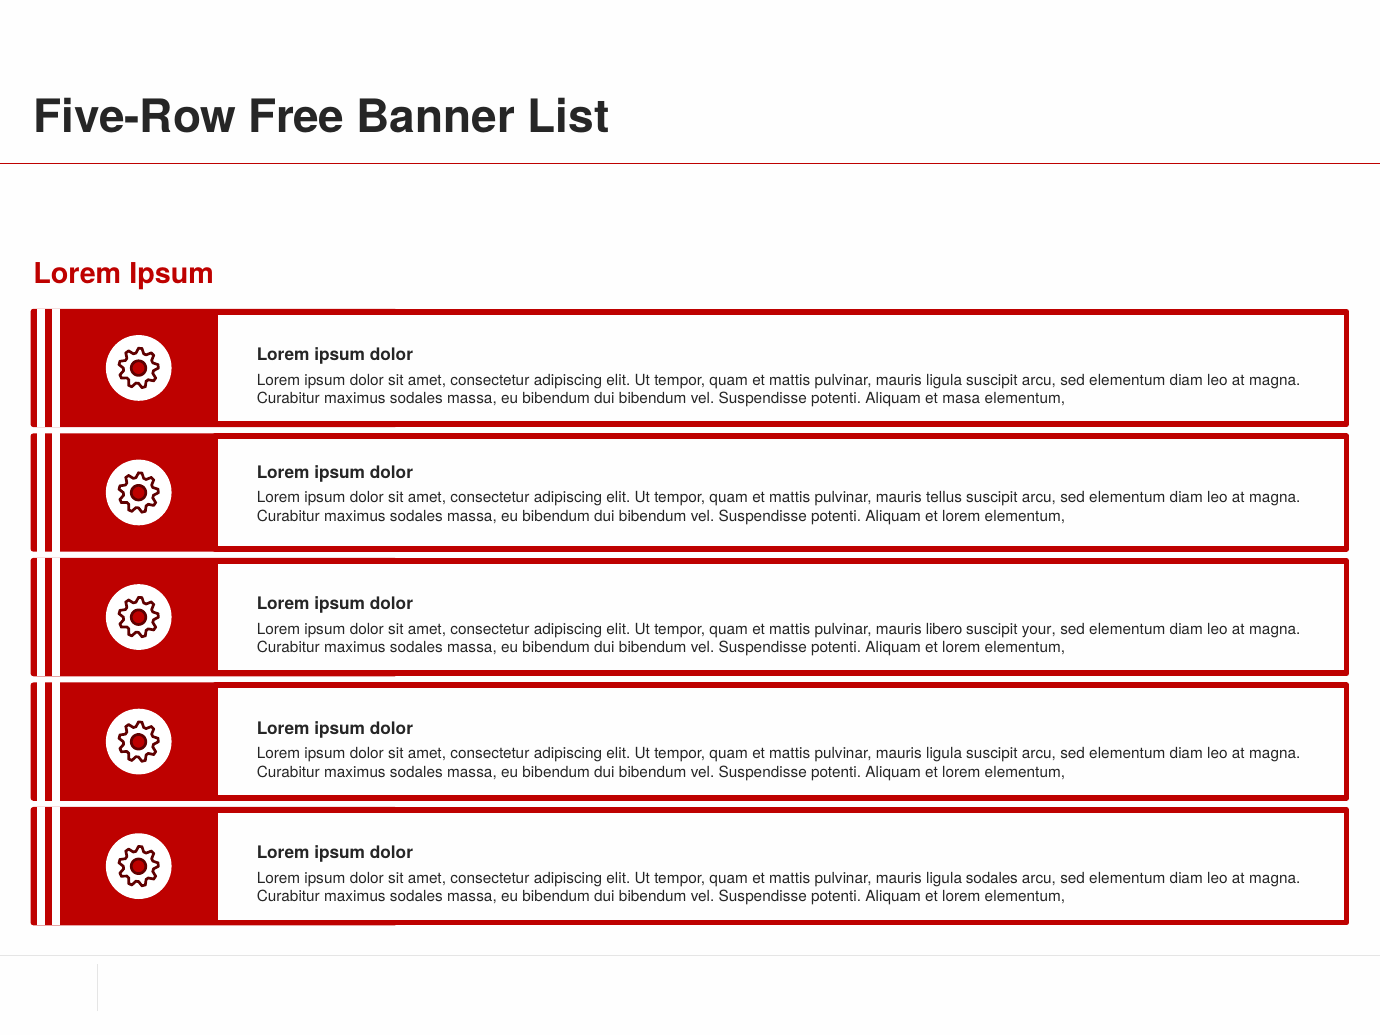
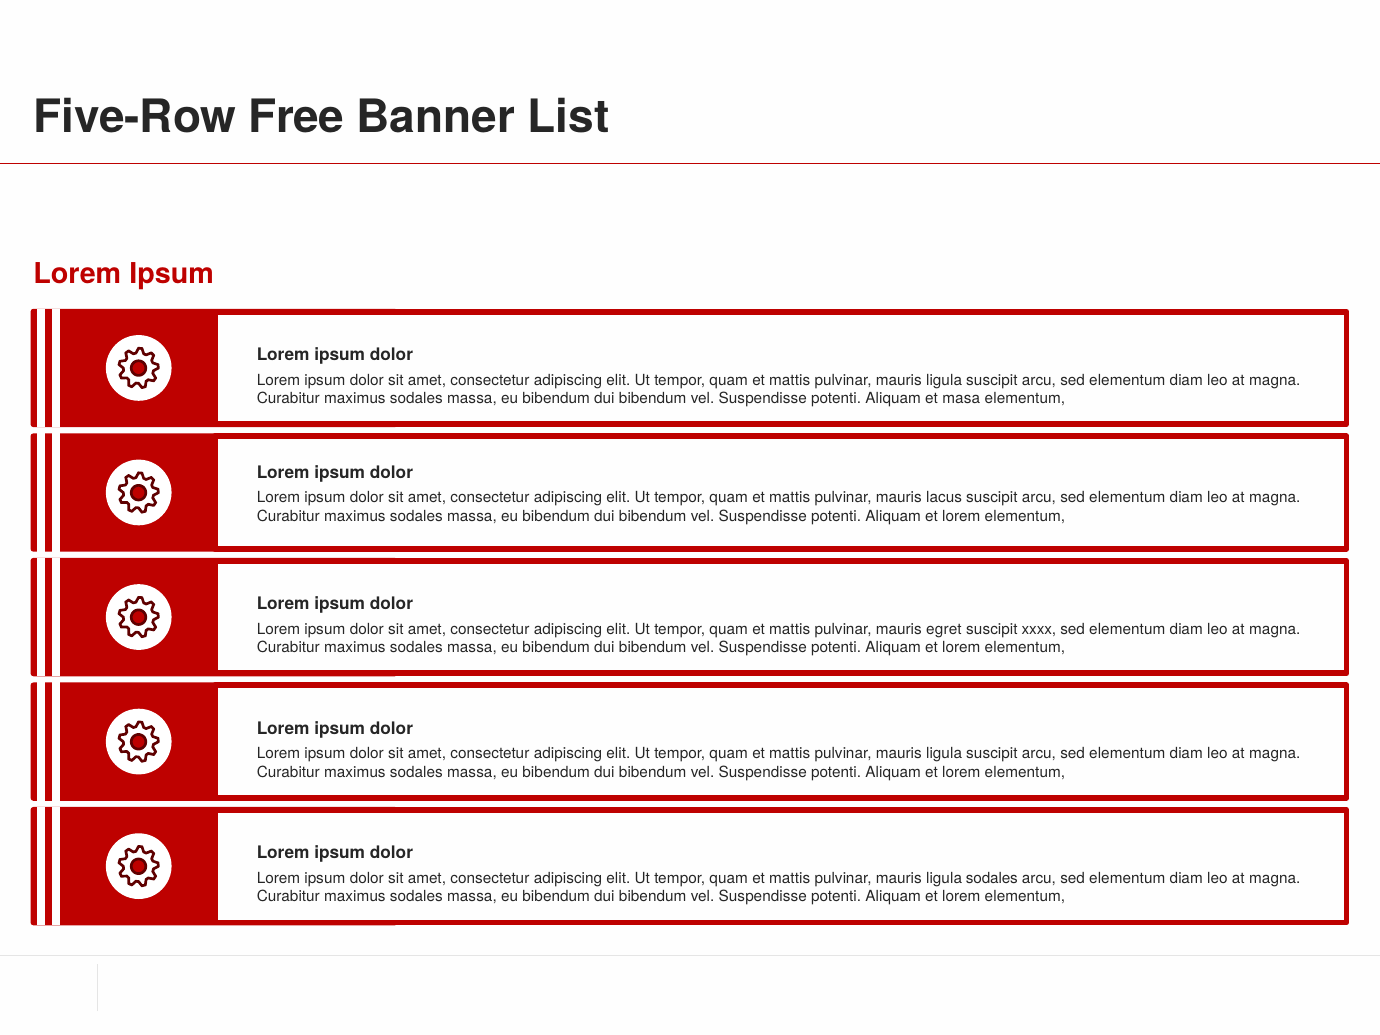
tellus: tellus -> lacus (944, 498)
libero: libero -> egret (944, 629)
your: your -> xxxx (1039, 629)
